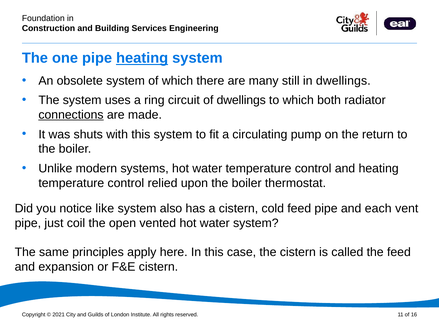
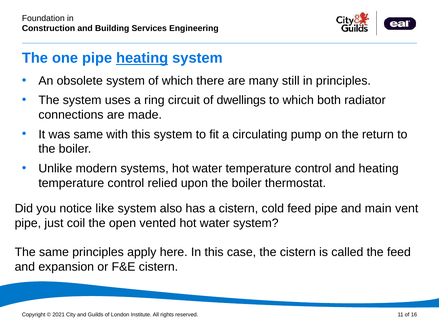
in dwellings: dwellings -> principles (343, 81)
connections underline: present -> none (71, 115)
was shuts: shuts -> same (88, 134)
each: each -> main (378, 209)
